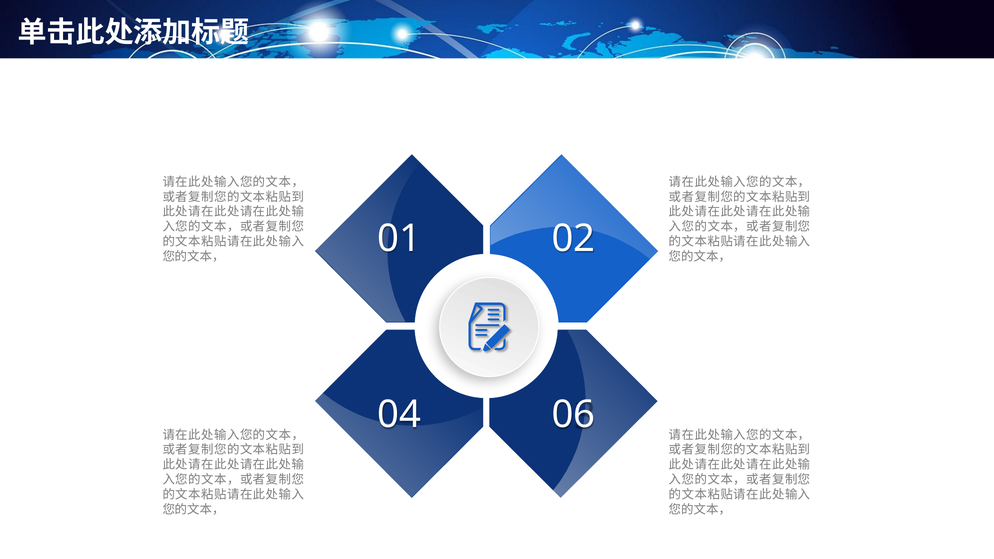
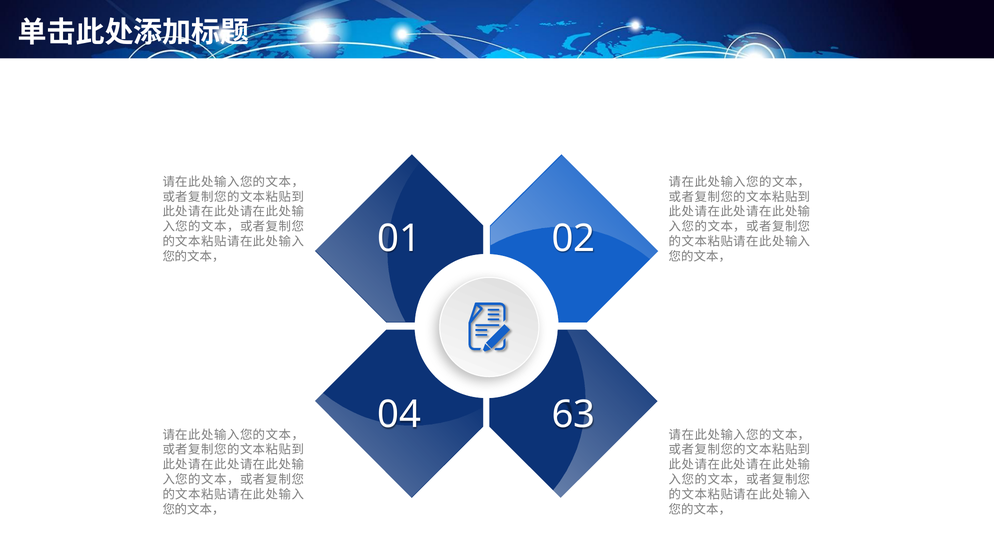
06: 06 -> 63 (573, 415)
